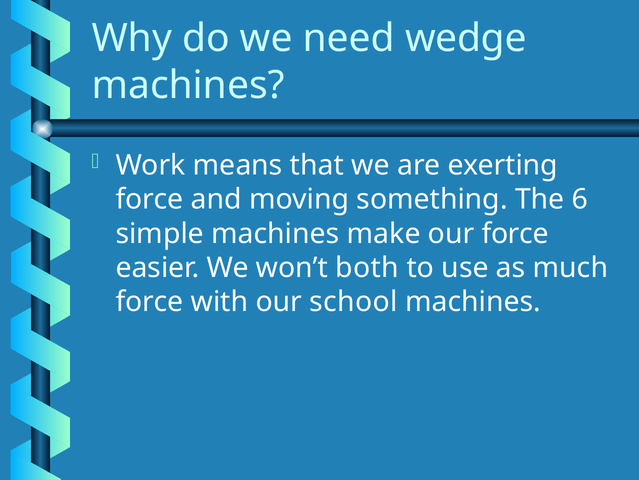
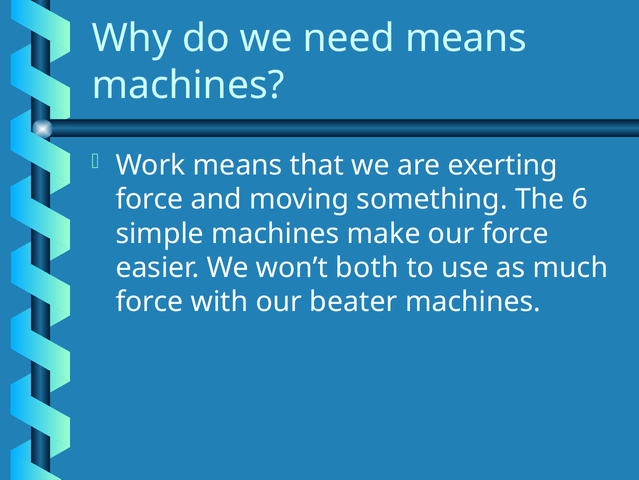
need wedge: wedge -> means (466, 38)
school: school -> beater (354, 301)
